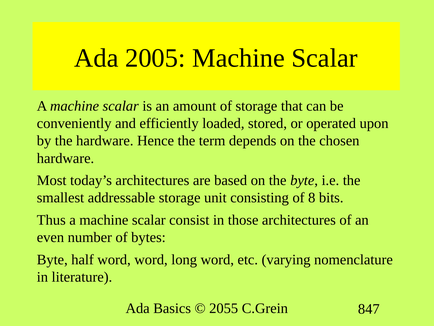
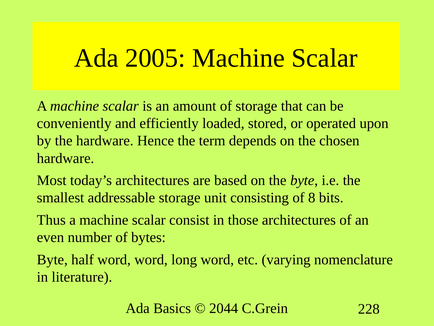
2055: 2055 -> 2044 (224, 308)
847: 847 -> 228 (369, 308)
